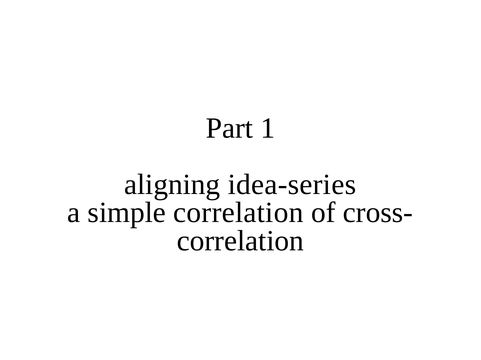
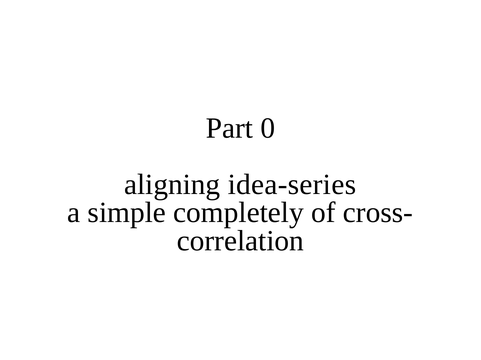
1: 1 -> 0 (268, 128)
simple correlation: correlation -> completely (239, 213)
